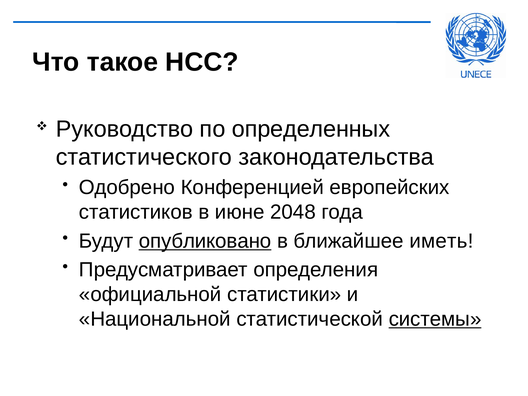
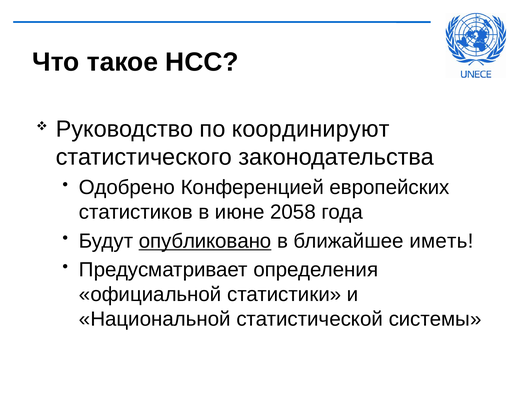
определенных: определенных -> координируют (311, 129)
2048: 2048 -> 2058 (293, 212)
системы underline: present -> none (435, 319)
